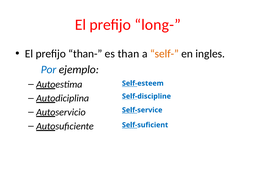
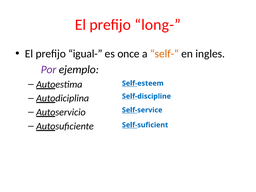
than-: than- -> igual- (85, 54)
than: than -> once (129, 54)
Por colour: blue -> purple (49, 70)
